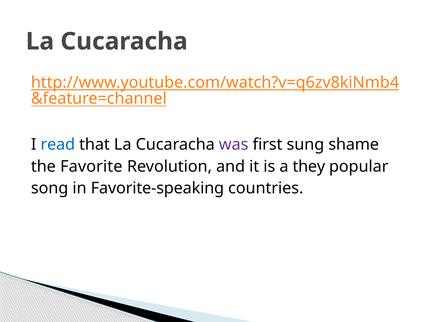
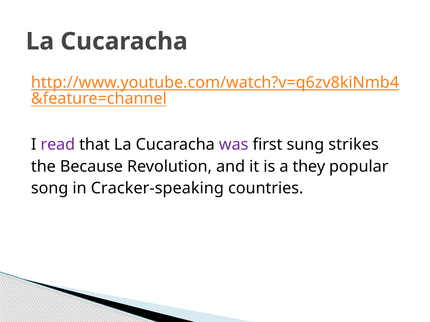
read colour: blue -> purple (58, 145)
shame: shame -> strikes (354, 145)
Favorite: Favorite -> Because (91, 167)
Favorite-speaking: Favorite-speaking -> Cracker-speaking (157, 188)
